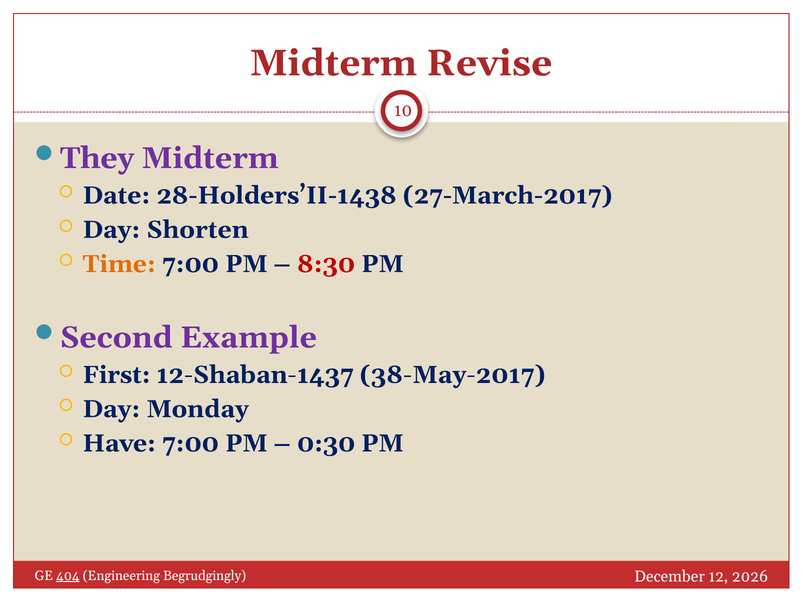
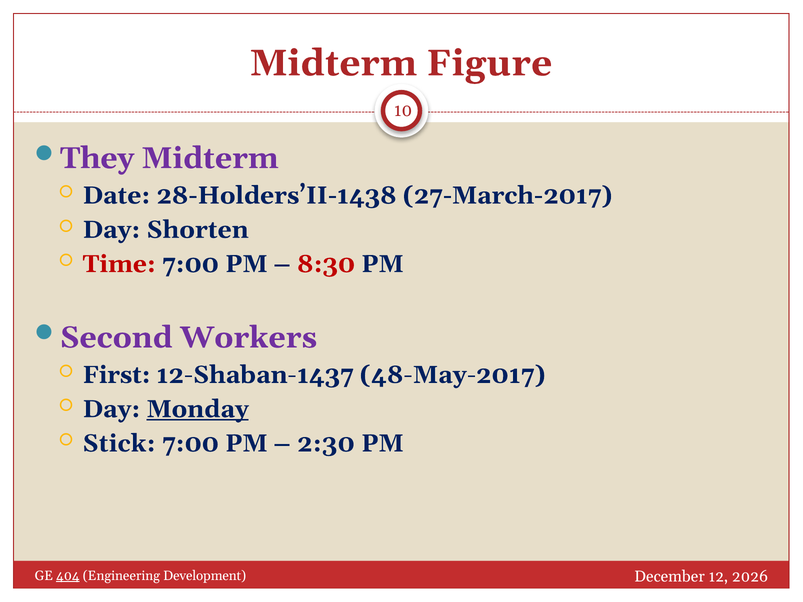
Revise: Revise -> Figure (489, 63)
Time colour: orange -> red (119, 264)
Example: Example -> Workers (249, 338)
38-May-2017: 38-May-2017 -> 48-May-2017 (453, 375)
Monday underline: none -> present (198, 409)
Have: Have -> Stick (119, 444)
0:30: 0:30 -> 2:30 (326, 444)
Begrudgingly: Begrudgingly -> Development (205, 576)
